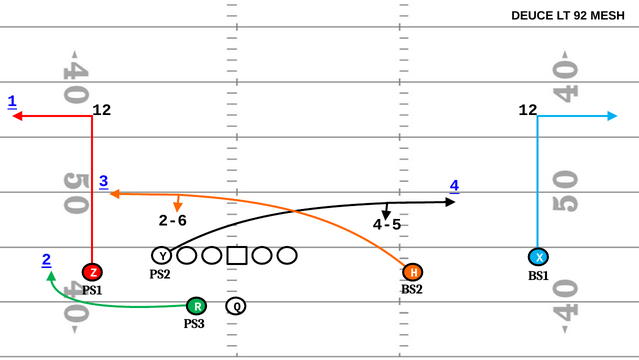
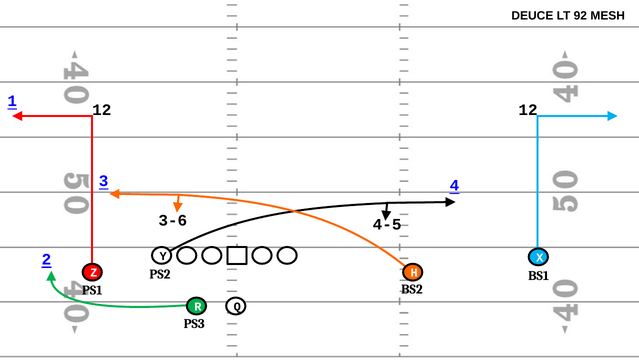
2-6: 2-6 -> 3-6 (173, 220)
